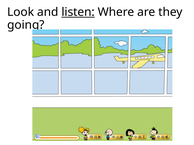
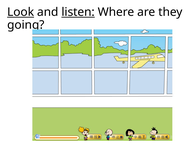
Look underline: none -> present (21, 12)
